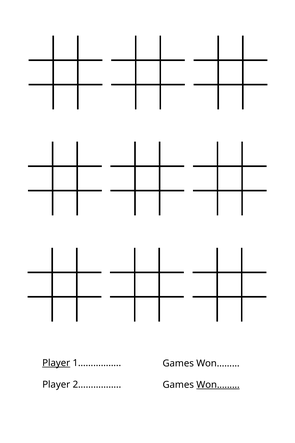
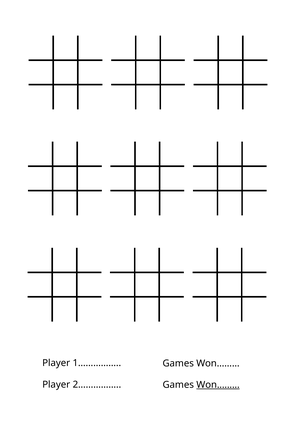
Player underline: present -> none (56, 363)
